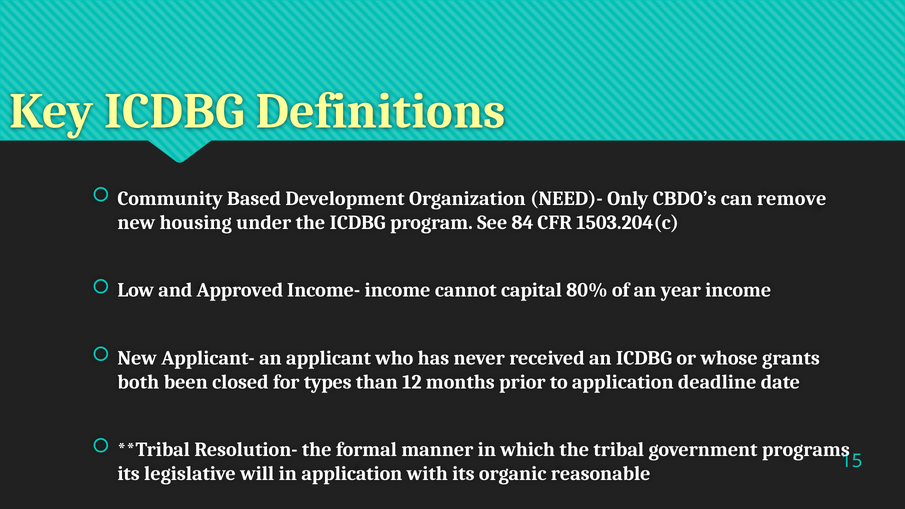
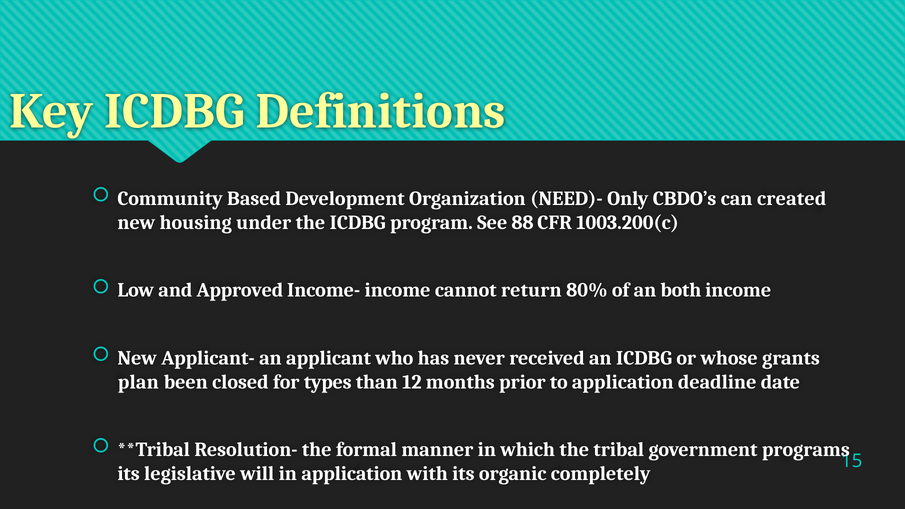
remove: remove -> created (792, 199)
84: 84 -> 88 (523, 223)
1503.204(c: 1503.204(c -> 1003.200(c (628, 223)
capital: capital -> return (531, 290)
year: year -> both (681, 290)
both: both -> plan (138, 382)
reasonable: reasonable -> completely (601, 474)
